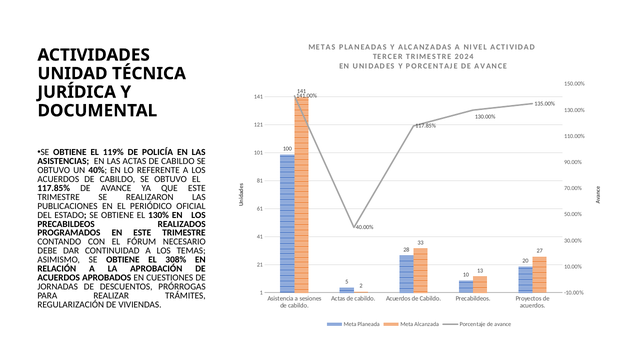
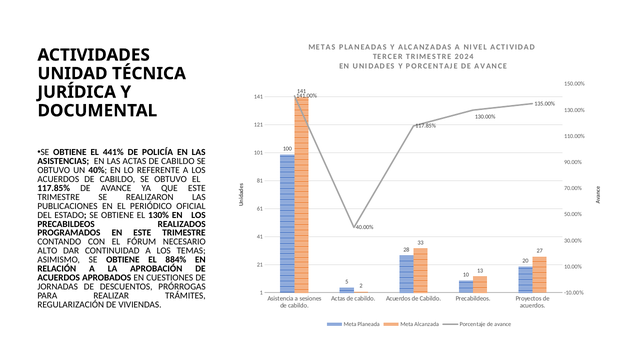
119%: 119% -> 441% (113, 152)
DEBE: DEBE -> ALTO (47, 251)
308%: 308% -> 884% (176, 259)
